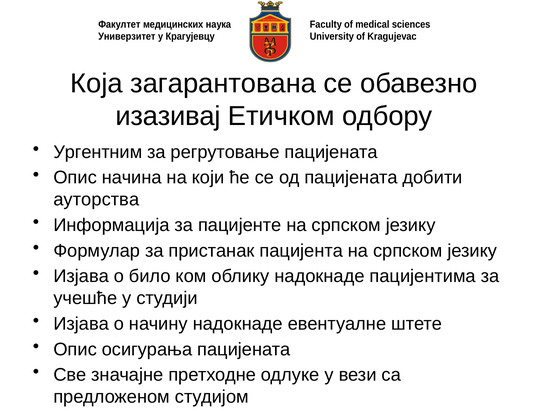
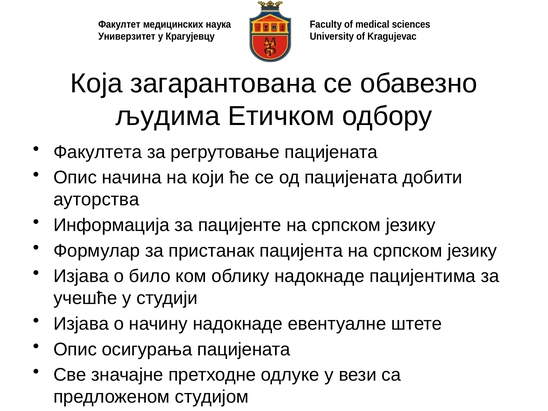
изазивај: изазивај -> људима (168, 116)
Ургентним: Ургентним -> Факултета (98, 152)
